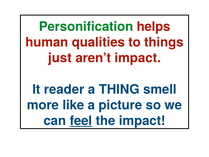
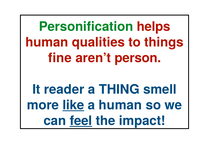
just: just -> fine (60, 58)
aren’t impact: impact -> person (138, 58)
like underline: none -> present (73, 105)
a picture: picture -> human (120, 105)
